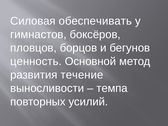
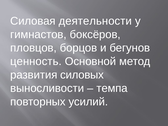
обеспечивать: обеспечивать -> деятельности (95, 21)
течение: течение -> силовых (82, 75)
